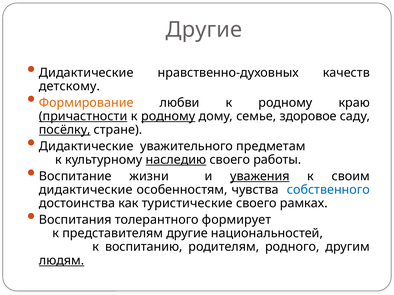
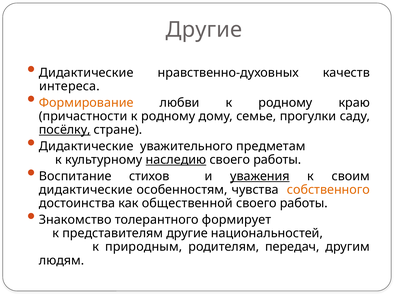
детскому: детскому -> интереса (69, 86)
причастности underline: present -> none (83, 116)
родному underline: present -> none (168, 116)
здоровое: здоровое -> прогулки (308, 116)
жизни: жизни -> стихов (149, 176)
собственного colour: blue -> orange (328, 190)
туристические: туристические -> общественной (187, 204)
рамках: рамках -> работы (304, 204)
Воспитания: Воспитания -> Знакомство (75, 220)
воспитанию: воспитанию -> природным (144, 247)
родного: родного -> передач (292, 247)
людям underline: present -> none (62, 261)
